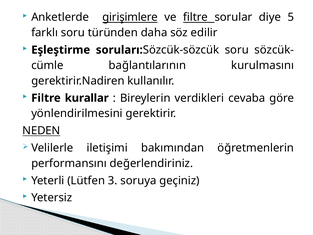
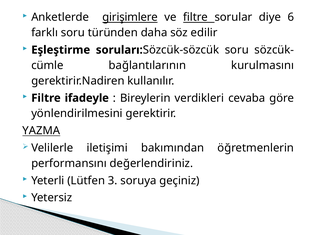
5: 5 -> 6 (291, 17)
kurallar: kurallar -> ifadeyle (87, 98)
NEDEN: NEDEN -> YAZMA (41, 131)
